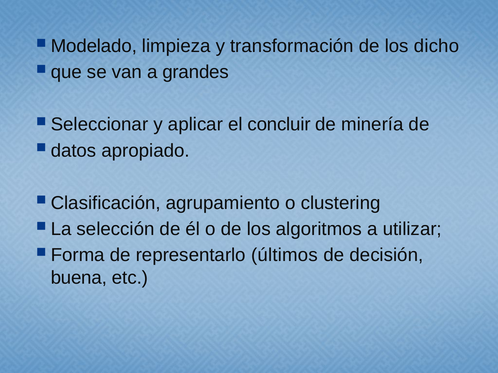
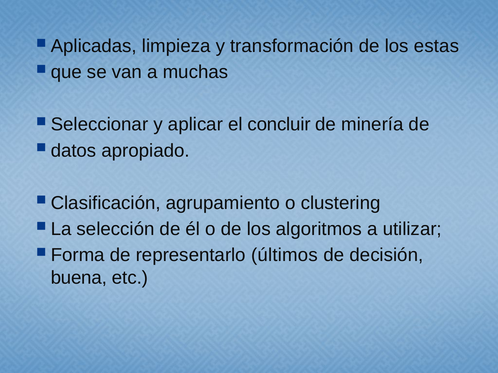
Modelado: Modelado -> Aplicadas (94, 46)
dicho: dicho -> estas (436, 46)
grandes: grandes -> muchas (195, 72)
